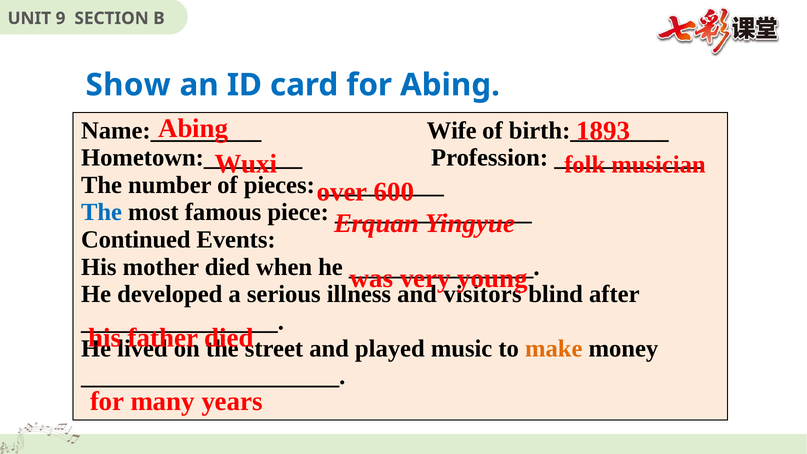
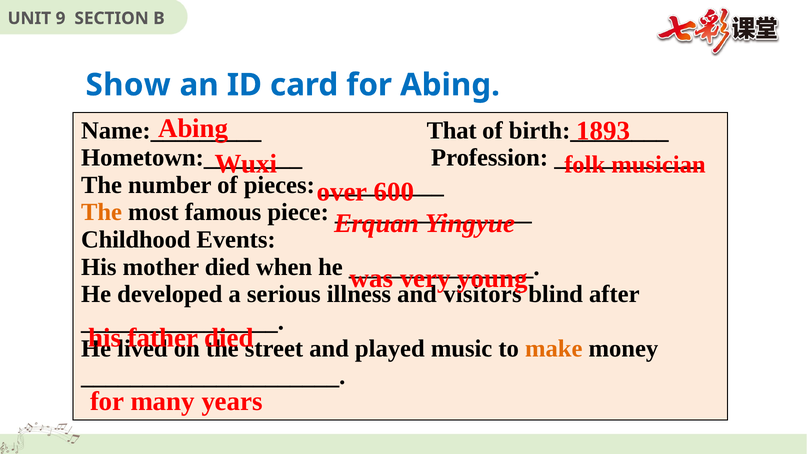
Wife: Wife -> That (452, 130)
The colour: blue -> orange (102, 212)
Continued: Continued -> Childhood (136, 240)
